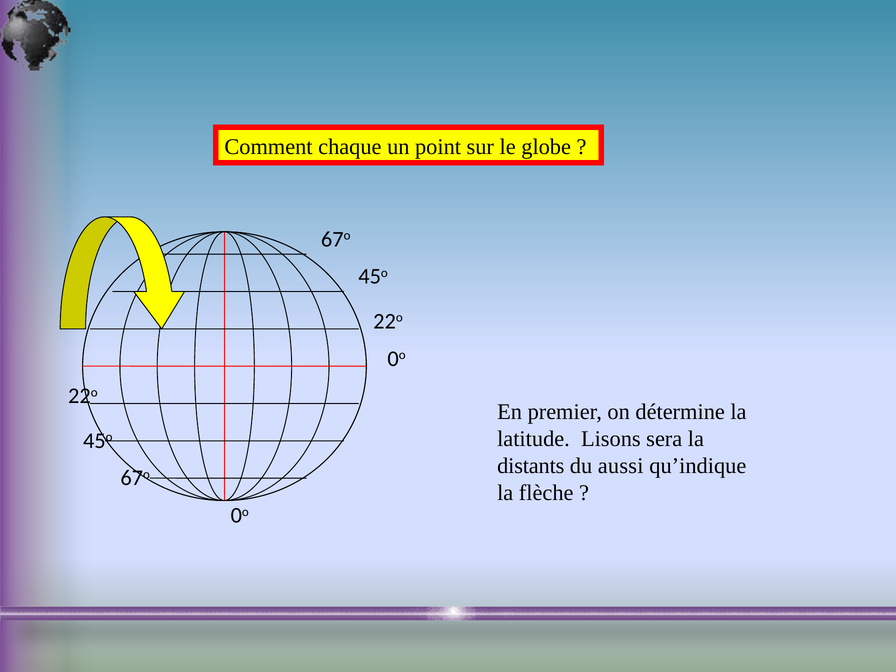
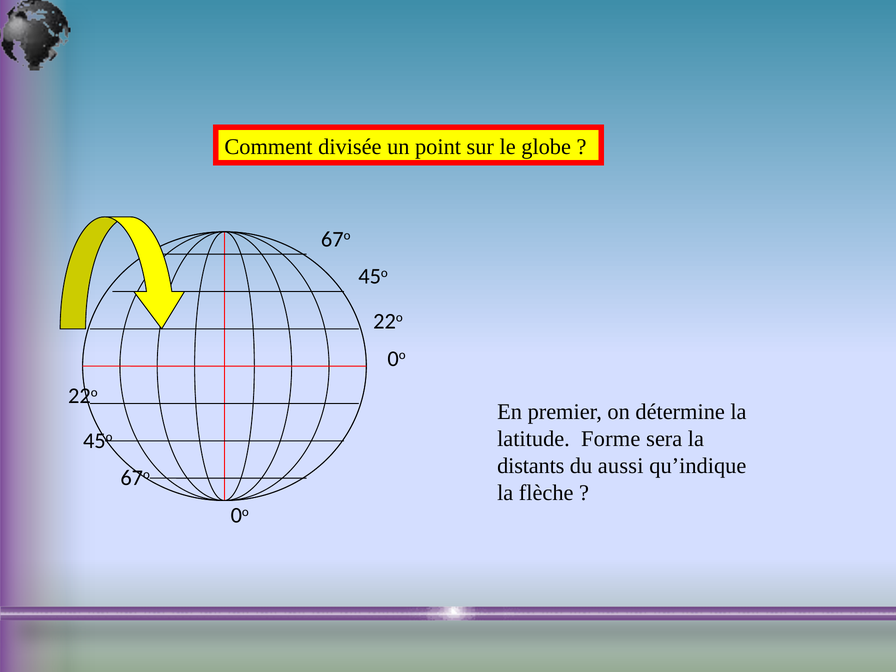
chaque: chaque -> divisée (350, 147)
Lisons: Lisons -> Forme (611, 439)
